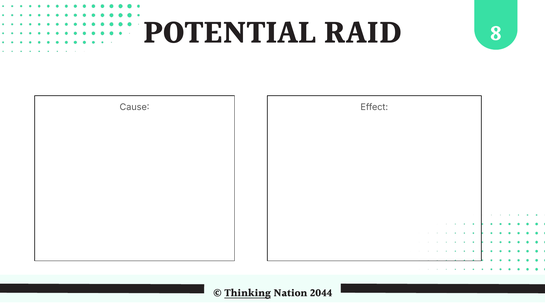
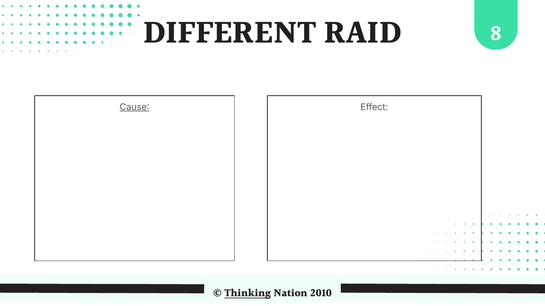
POTENTIAL: POTENTIAL -> DIFFERENT (230, 34)
Cause underline: none -> present (135, 107)
2044: 2044 -> 2010 (321, 294)
